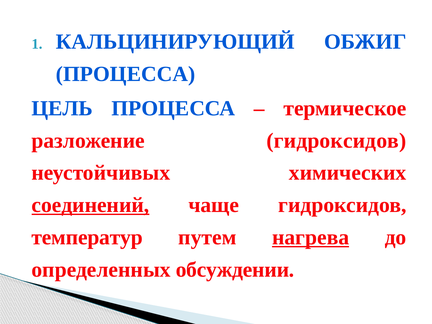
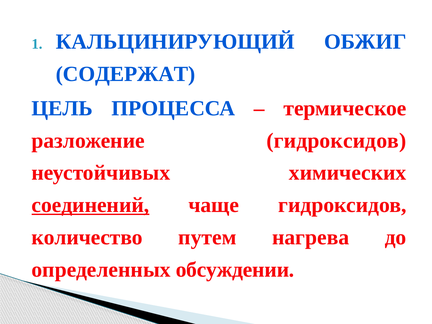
ПРОЦЕССА: ПРОЦЕССА -> СОДЕРЖАТ (126, 74)
температур: температур -> количество (87, 237)
нагрева underline: present -> none (311, 237)
